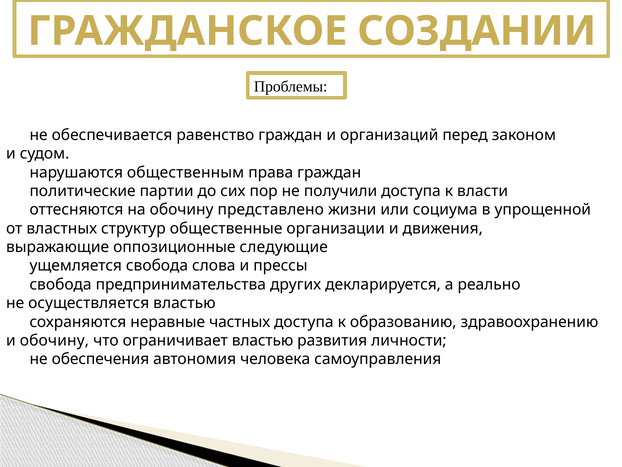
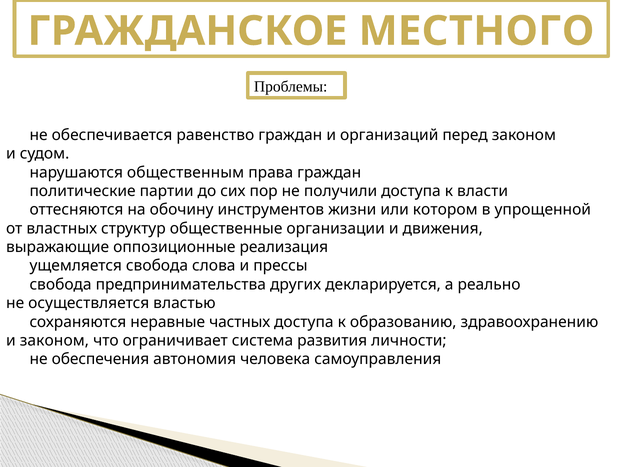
СОЗДАНИИ: СОЗДАНИИ -> МЕСТНОГО (476, 31)
представлено: представлено -> инструментов (271, 210)
социума: социума -> котором (445, 210)
следующие: следующие -> реализация (284, 247)
и обочину: обочину -> законом (54, 340)
ограничивает властью: властью -> система (263, 340)
